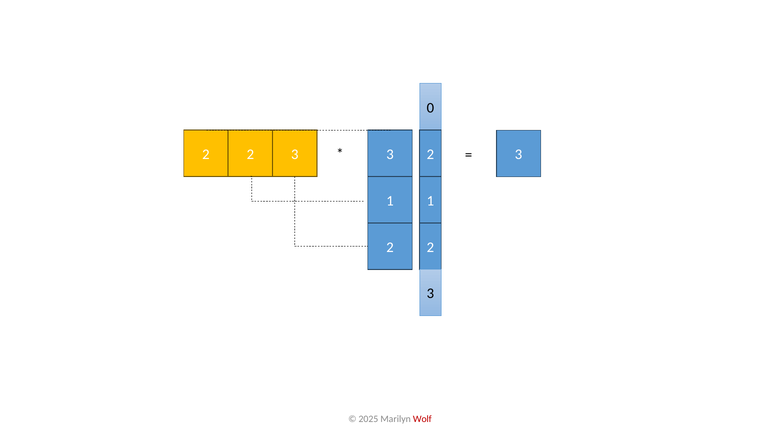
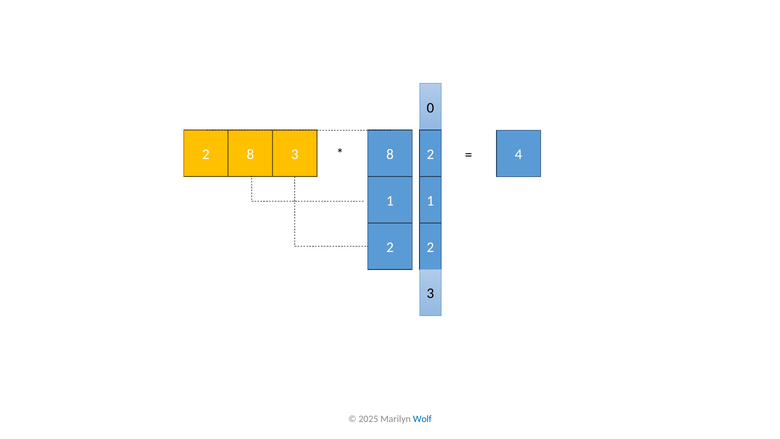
3: 3 -> 4 (519, 155)
2 2: 2 -> 8 (250, 154)
3 3: 3 -> 8 (390, 154)
Wolf colour: red -> blue (422, 419)
